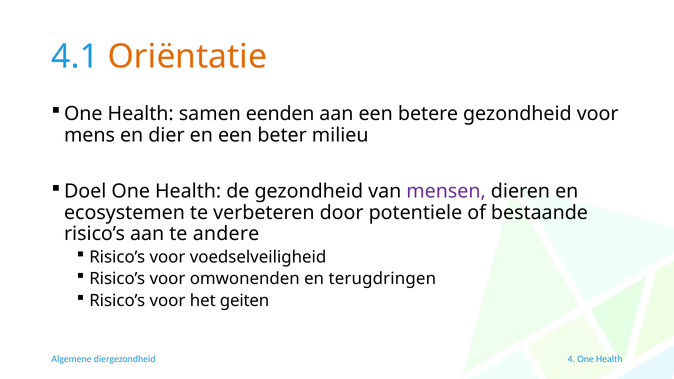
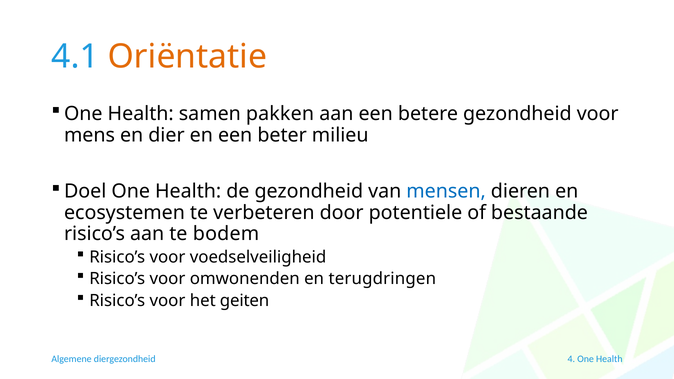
eenden: eenden -> pakken (280, 114)
mensen colour: purple -> blue (446, 192)
andere: andere -> bodem (226, 234)
